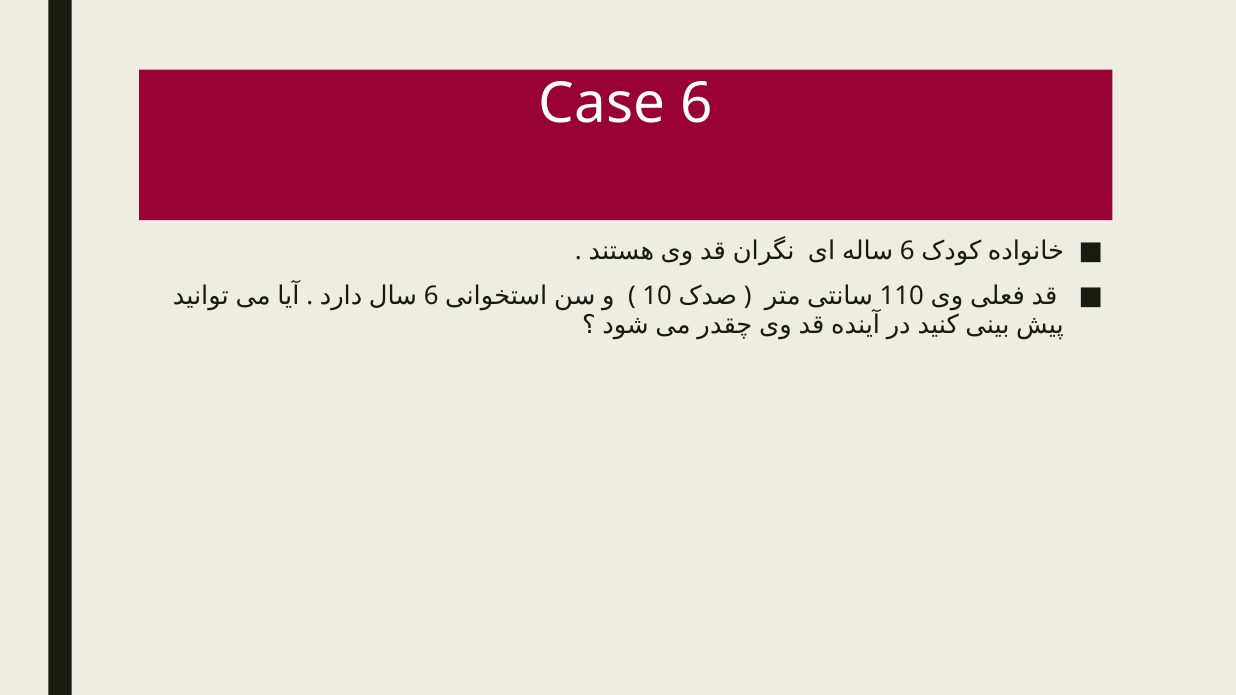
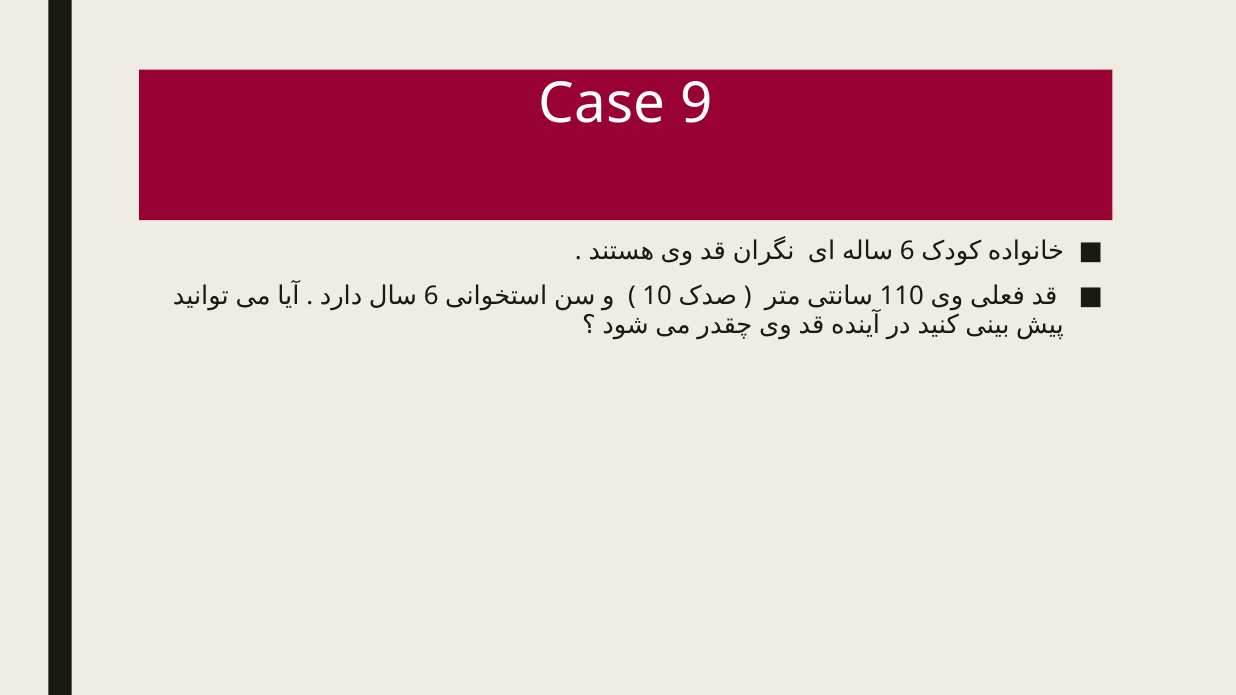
Case 6: 6 -> 9 (696, 104)
